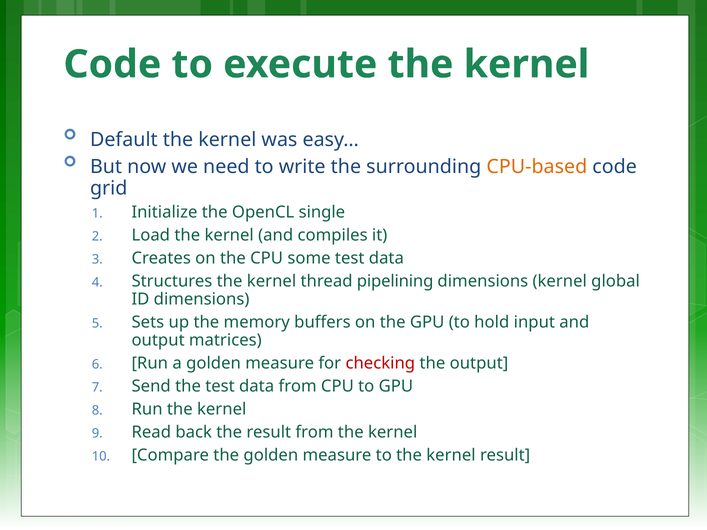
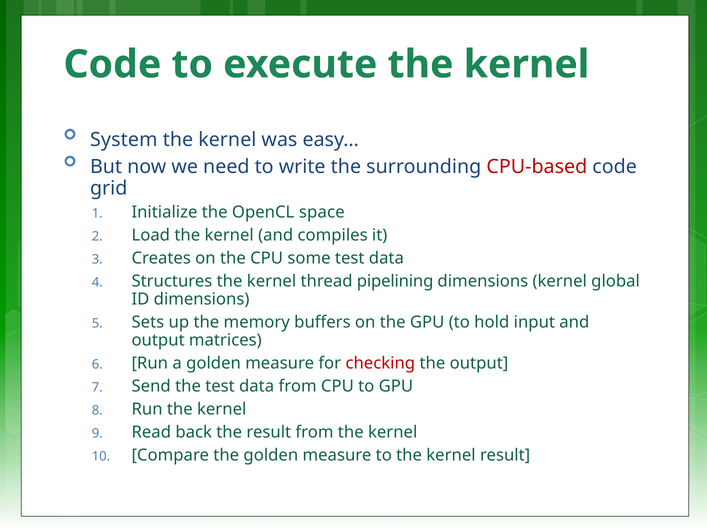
Default: Default -> System (124, 140)
CPU-based colour: orange -> red (537, 167)
single: single -> space (322, 212)
